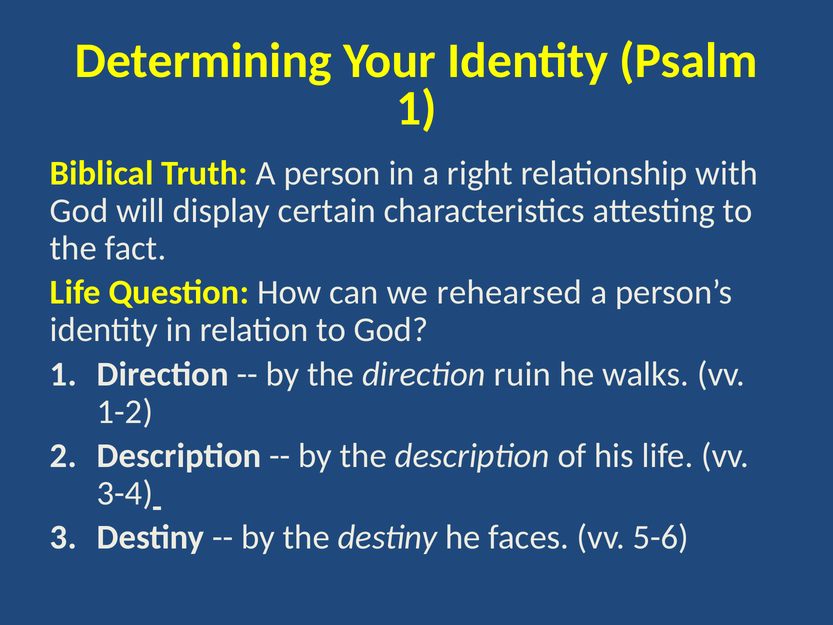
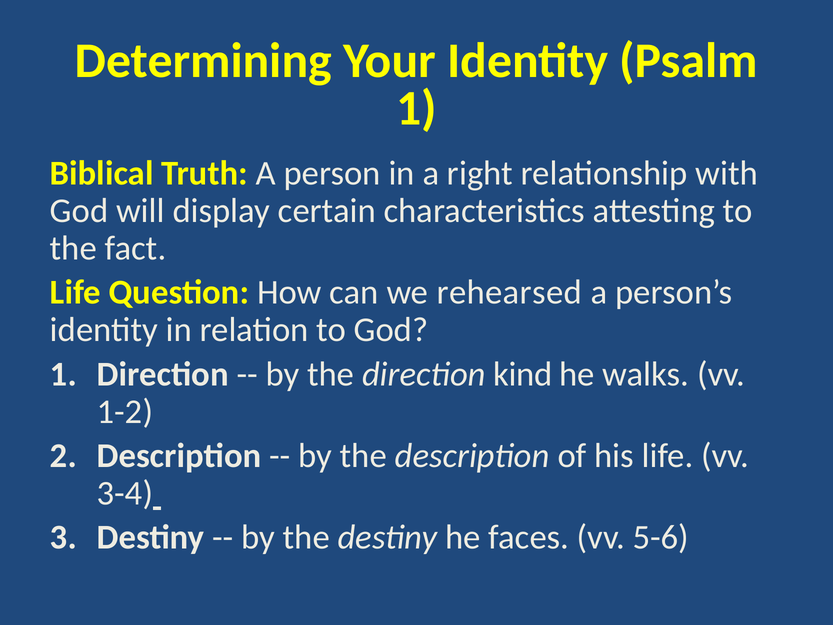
ruin: ruin -> kind (523, 374)
